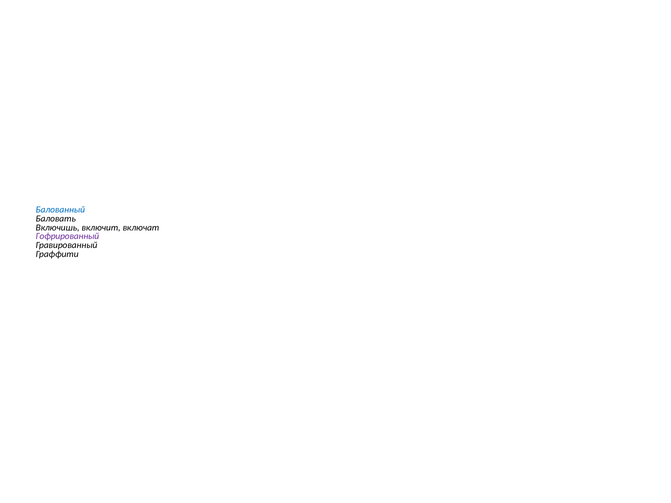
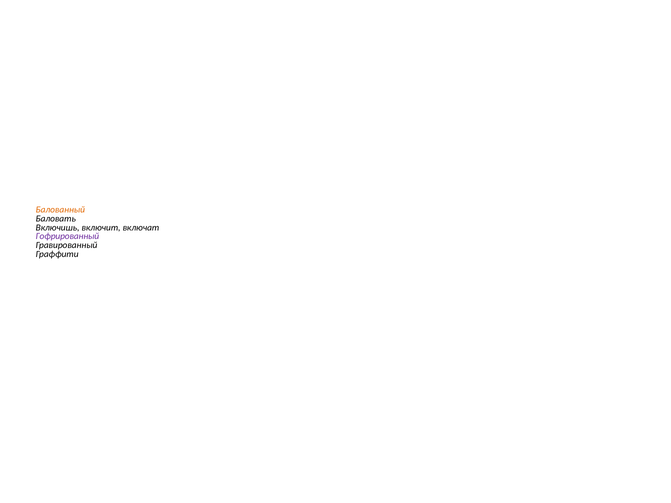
Балованный colour: blue -> orange (60, 210)
